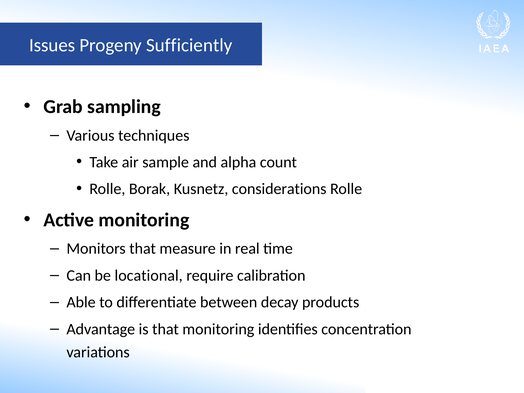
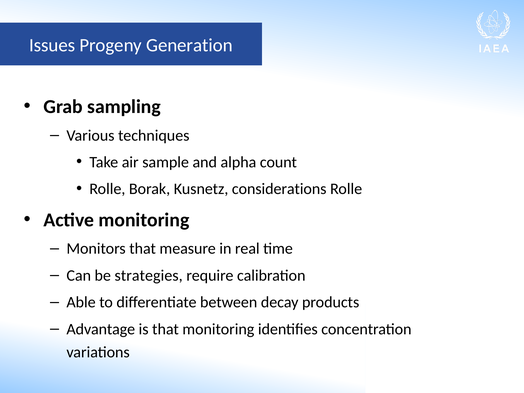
Sufficiently: Sufficiently -> Generation (189, 45)
locational: locational -> strategies (149, 275)
